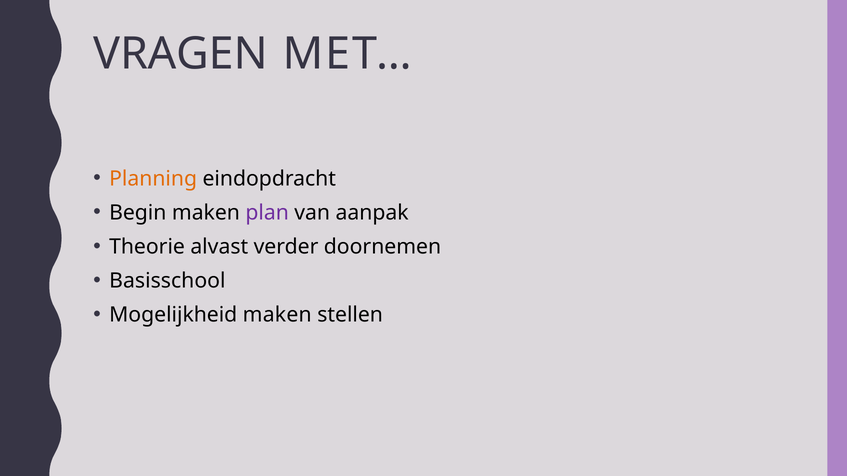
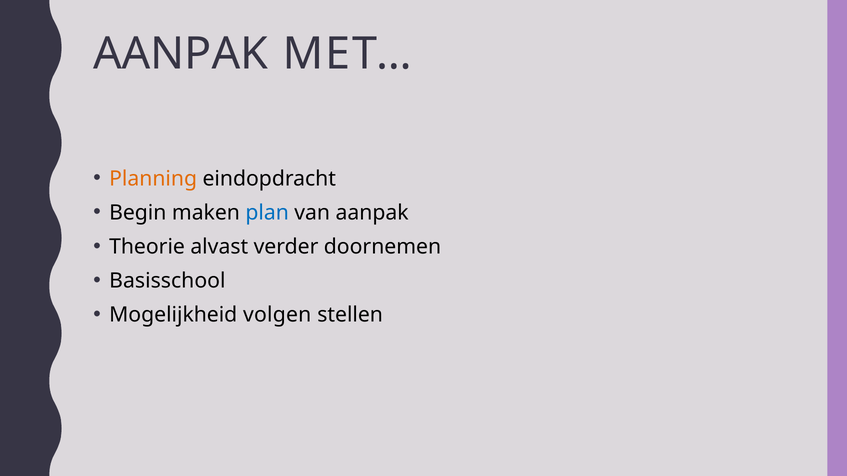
VRAGEN: VRAGEN -> AANPAK (181, 54)
plan colour: purple -> blue (267, 213)
Mogelijkheid maken: maken -> volgen (277, 315)
